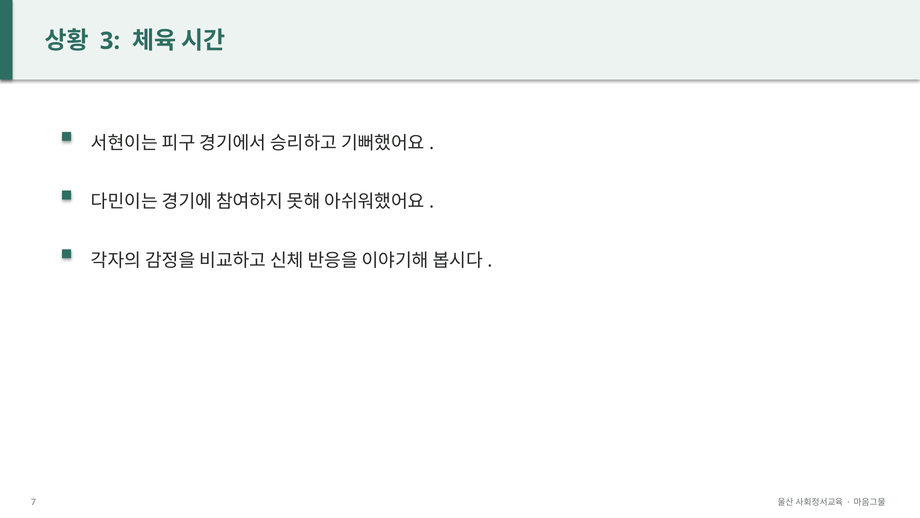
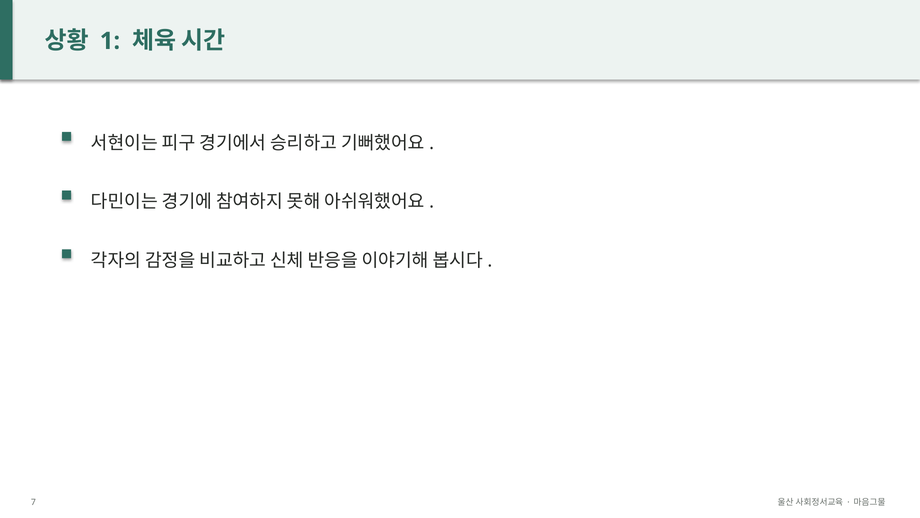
3: 3 -> 1 (110, 41)
